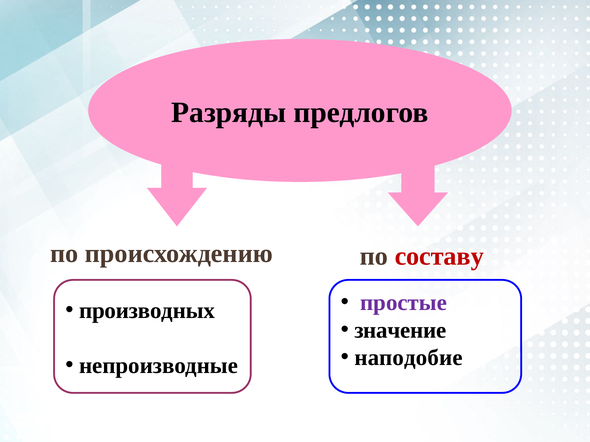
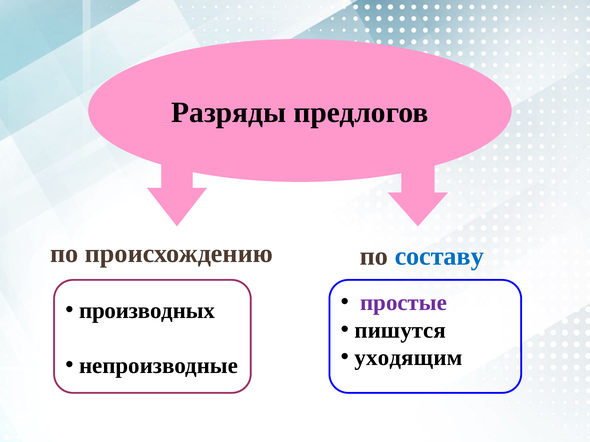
составу colour: red -> blue (439, 257)
значение: значение -> пишутся (400, 330)
наподобие: наподобие -> уходящим (408, 358)
